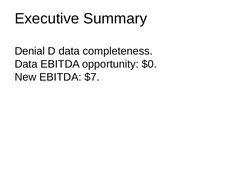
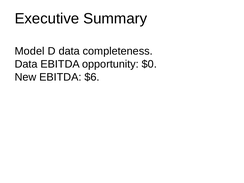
Denial: Denial -> Model (30, 51)
$7: $7 -> $6 (92, 77)
